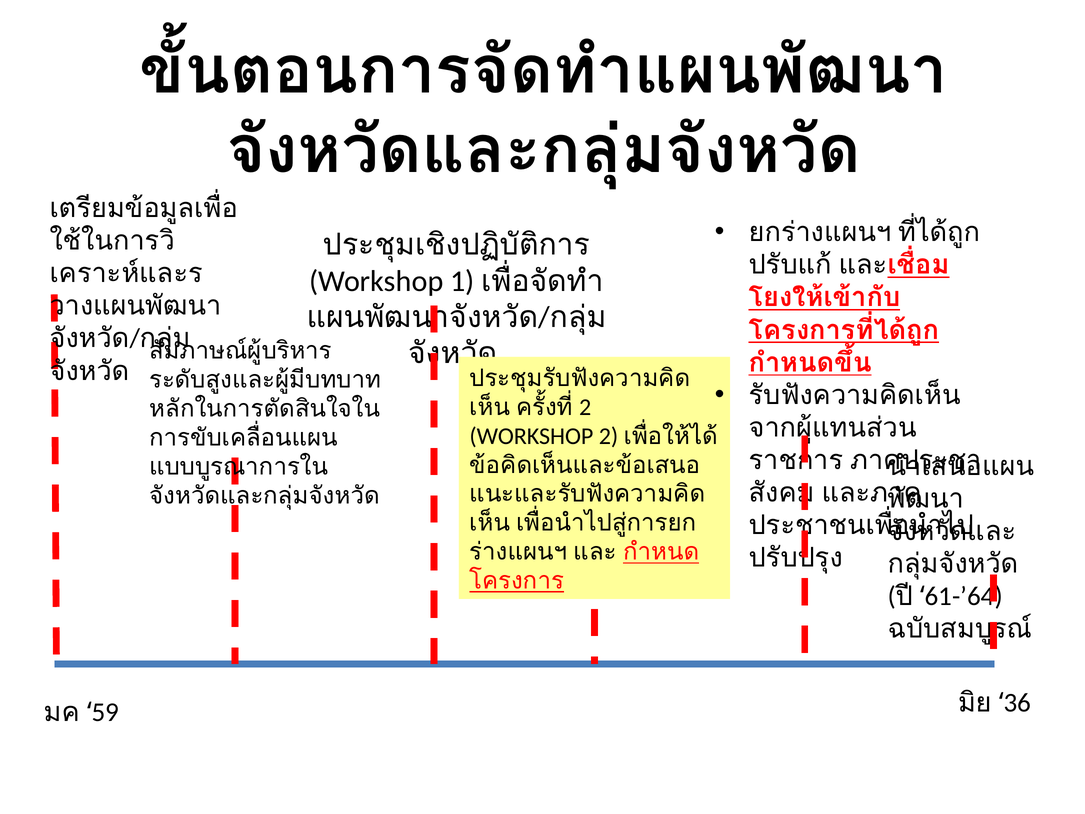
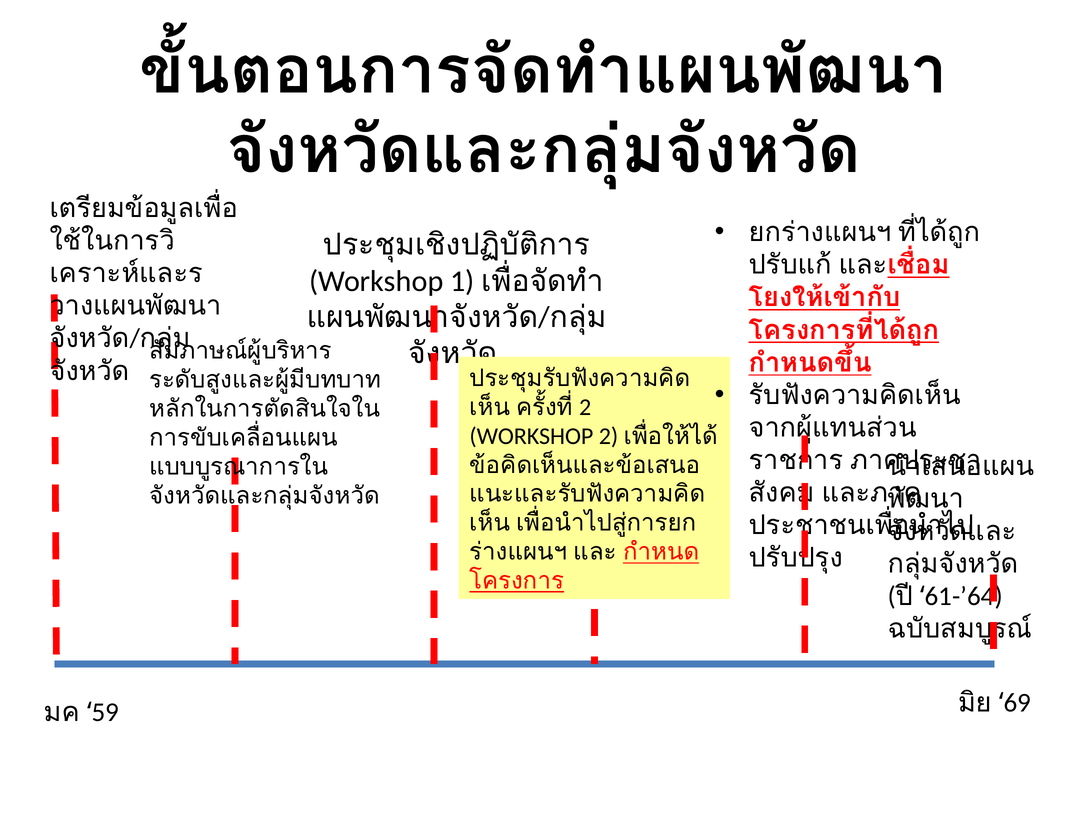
36: 36 -> 69 (1017, 703)
